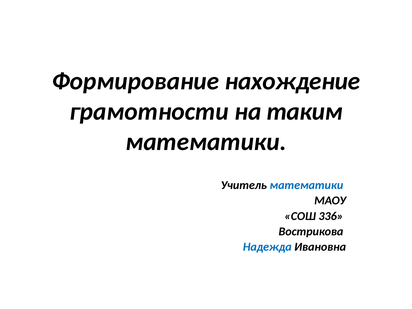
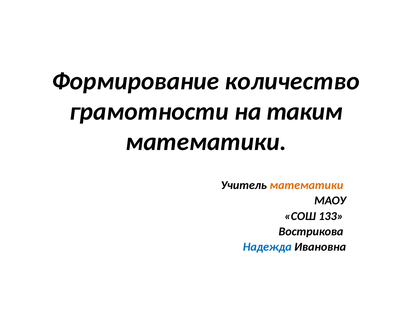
нахождение: нахождение -> количество (292, 81)
математики colour: blue -> orange (306, 185)
336: 336 -> 133 (331, 216)
